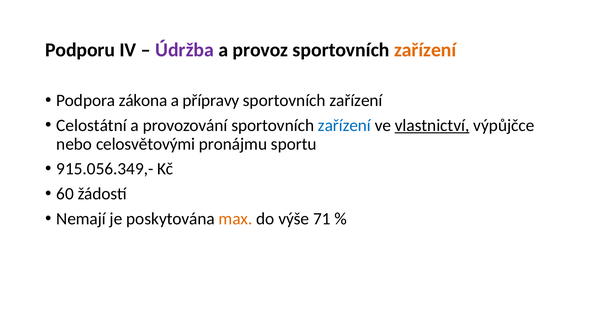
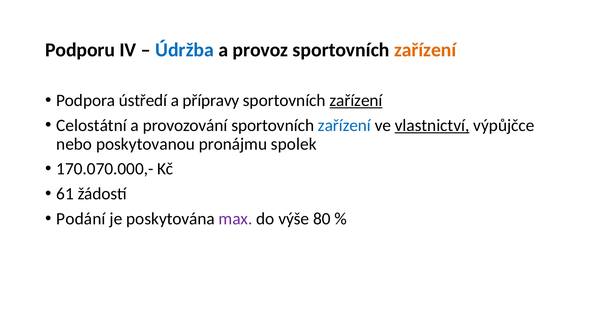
Údržba colour: purple -> blue (185, 50)
zákona: zákona -> ústředí (143, 100)
zařízení underline: none -> present (356, 100)
celosvětovými: celosvětovými -> poskytovanou (145, 144)
sportu: sportu -> spolek (294, 144)
915.056.349,-: 915.056.349,- -> 170.070.000,- (105, 169)
60: 60 -> 61 (65, 194)
Nemají: Nemají -> Podání (81, 218)
max colour: orange -> purple (236, 218)
71: 71 -> 80 (322, 218)
